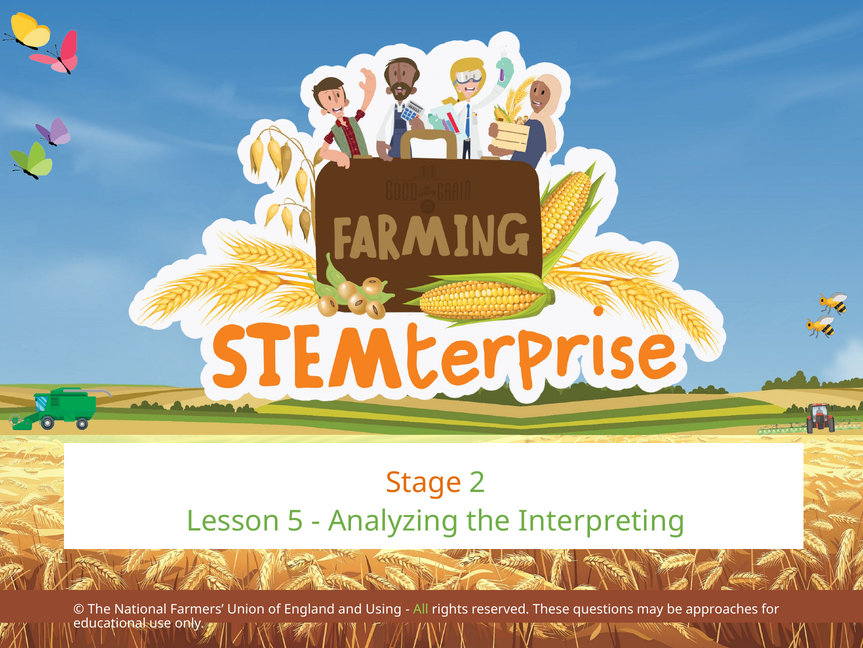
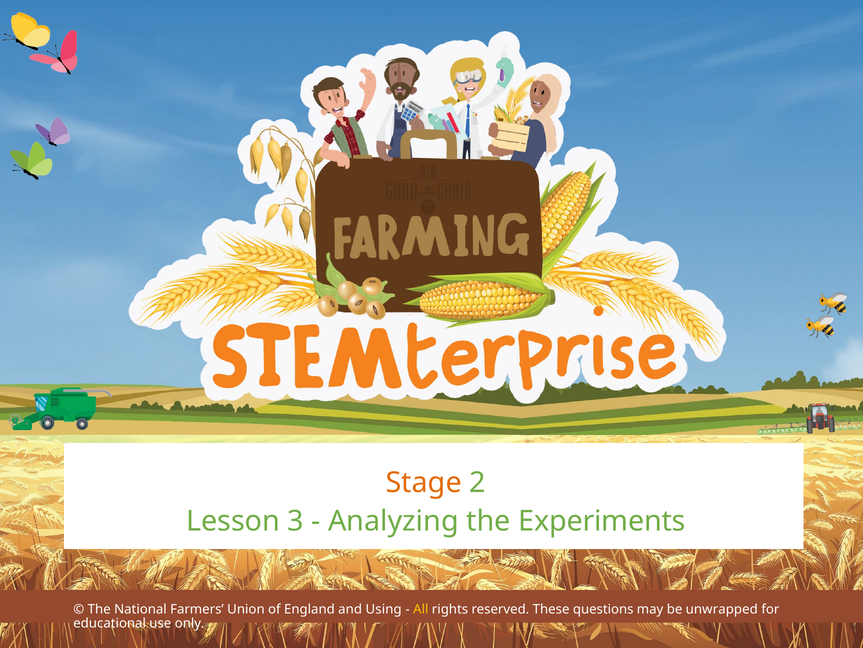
5: 5 -> 3 (296, 521)
Interpreting: Interpreting -> Experiments (602, 521)
All colour: light green -> yellow (421, 609)
approaches: approaches -> unwrapped (722, 609)
